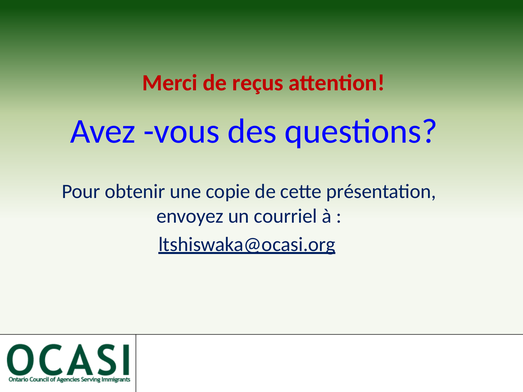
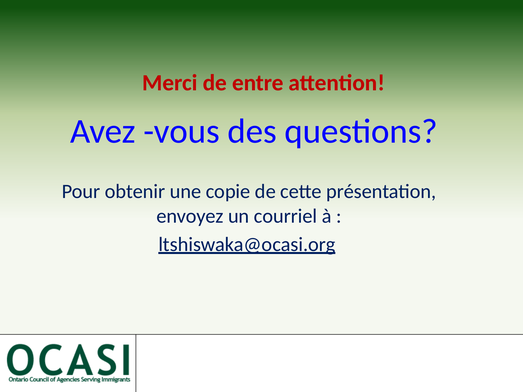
reçus: reçus -> entre (258, 83)
